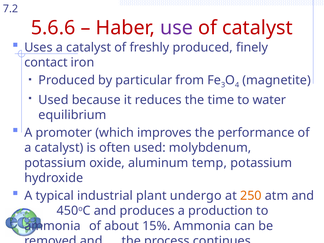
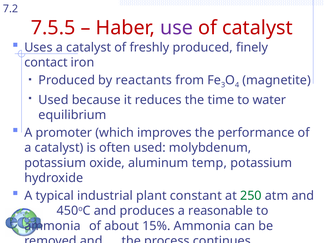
5.6.6: 5.6.6 -> 7.5.5 (53, 28)
particular: particular -> reactants (144, 80)
undergo: undergo -> constant (196, 196)
250 colour: orange -> green (251, 196)
production: production -> reasonable (221, 211)
